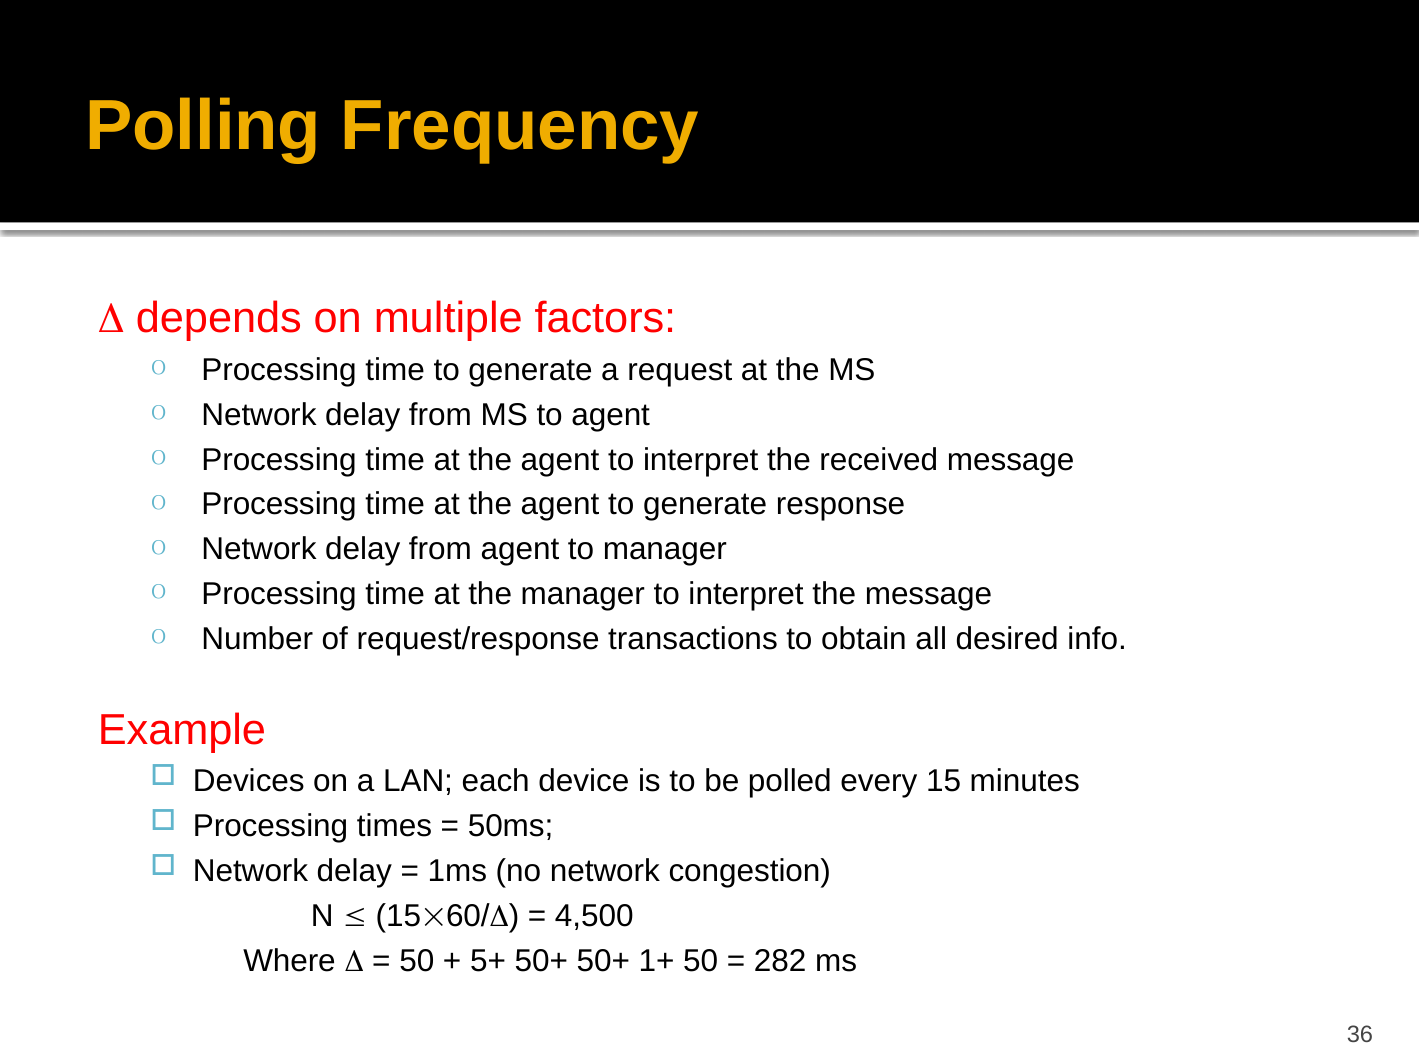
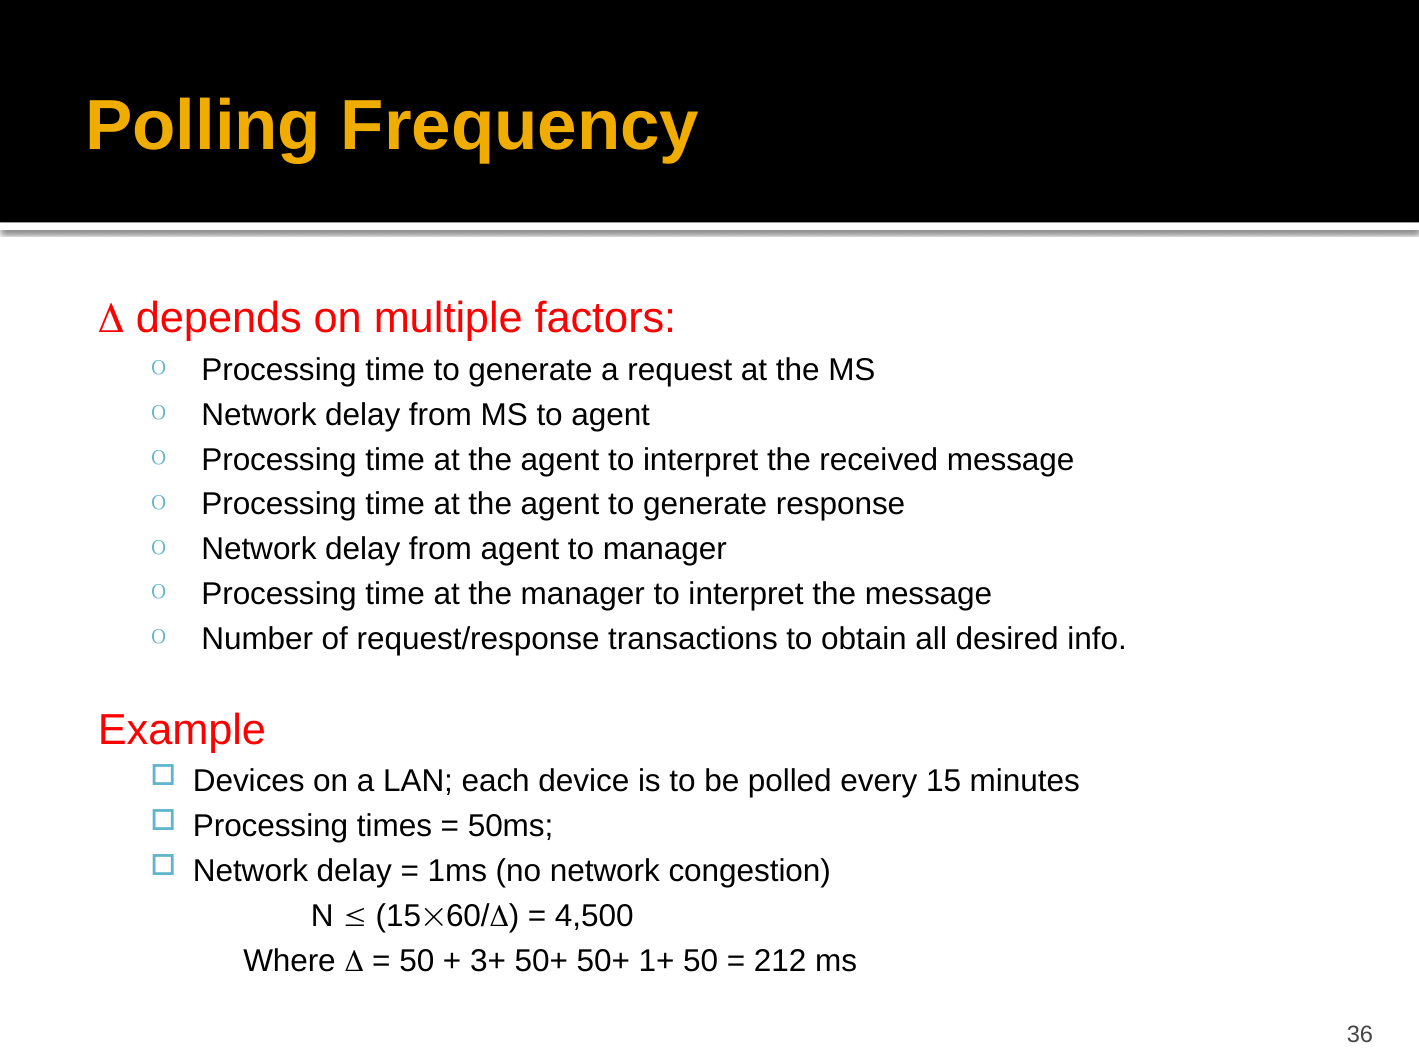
5+: 5+ -> 3+ (488, 961)
282: 282 -> 212 (780, 961)
